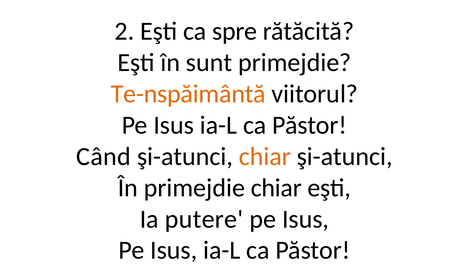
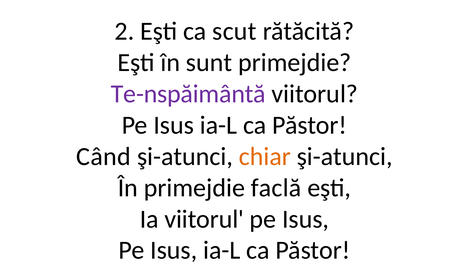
spre: spre -> scut (234, 31)
Te-nspăimântă colour: orange -> purple (188, 94)
primejdie chiar: chiar -> faclă (276, 188)
Ia putere: putere -> viitorul (204, 219)
